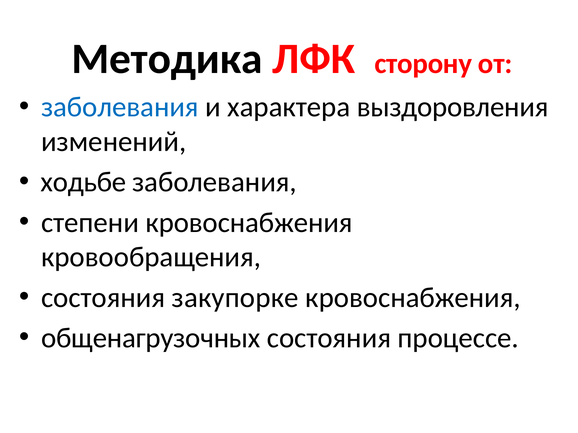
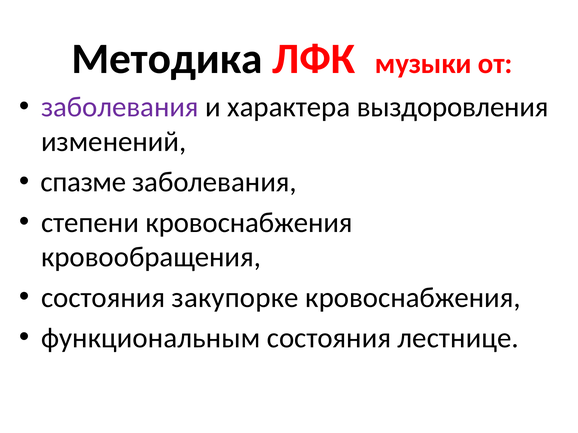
сторону: сторону -> музыки (423, 64)
заболевания colour: blue -> purple (120, 107)
ходьбе: ходьбе -> спазме (83, 182)
общенагрузочных: общенагрузочных -> функциональным (151, 338)
процессе: процессе -> лестнице (458, 338)
